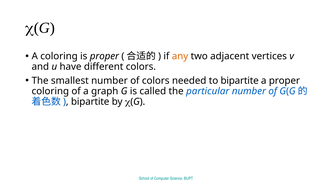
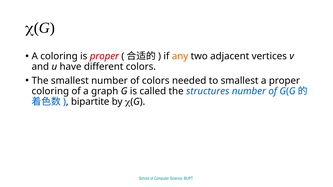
proper colour: black -> red (104, 56)
to bipartite: bipartite -> smallest (240, 81)
particular: particular -> structures (208, 91)
